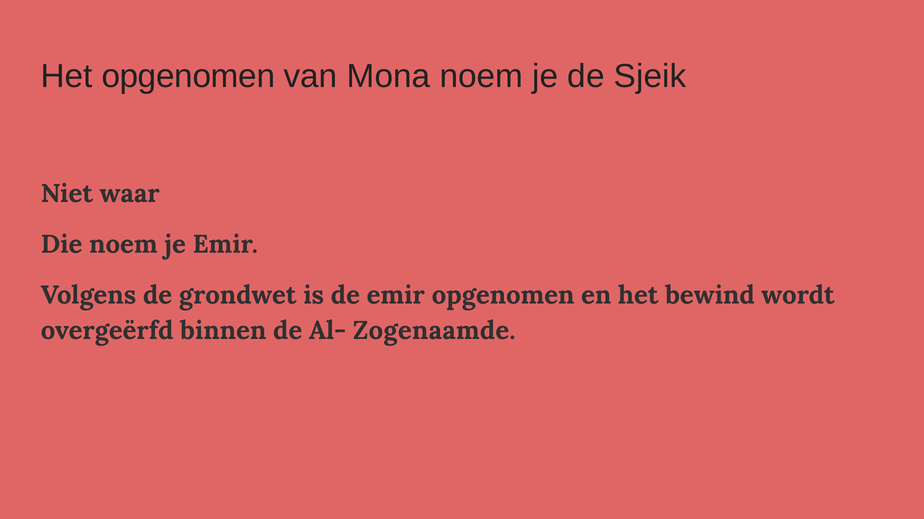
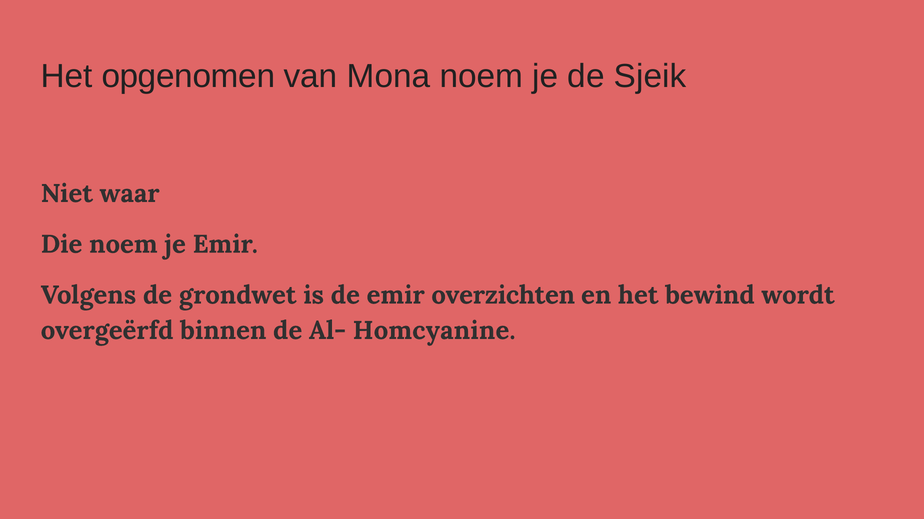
emir opgenomen: opgenomen -> overzichten (503, 295)
Zogenaamde: Zogenaamde -> Homcyanine (434, 331)
